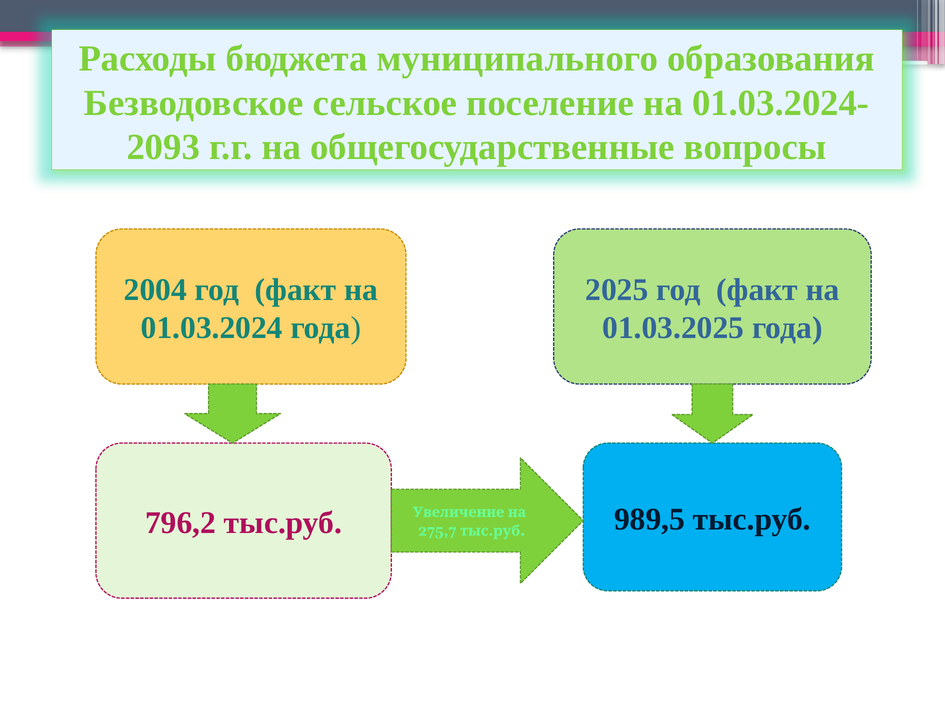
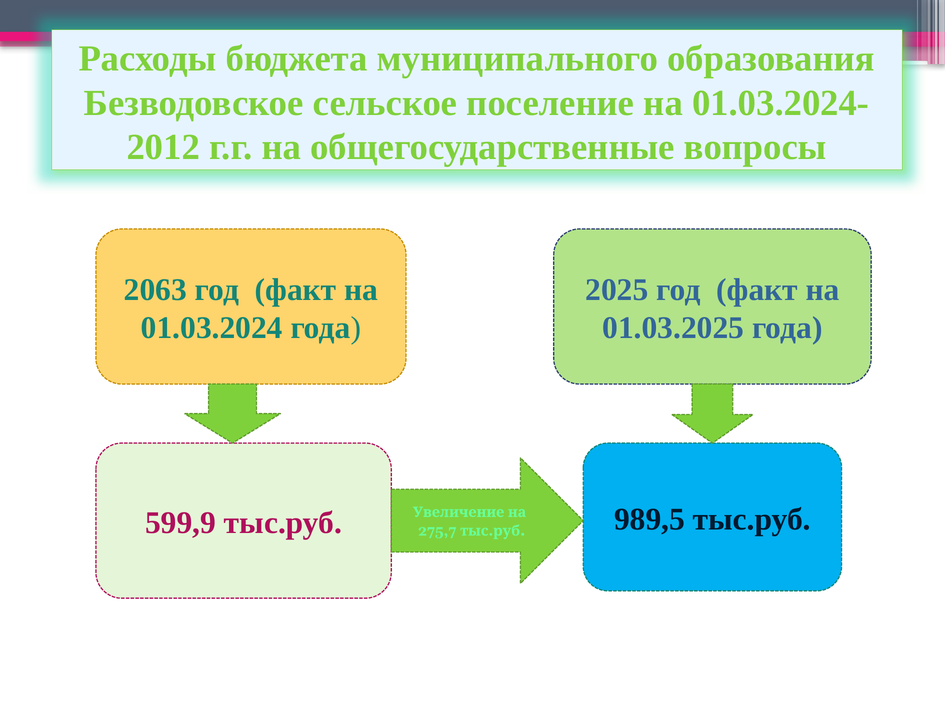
2093: 2093 -> 2012 (163, 147)
2004: 2004 -> 2063 (155, 290)
796,2: 796,2 -> 599,9 (181, 523)
